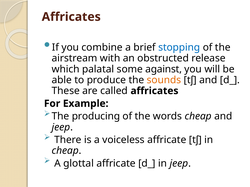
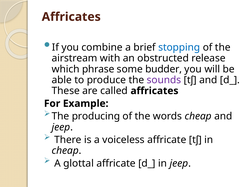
palatal: palatal -> phrase (98, 69)
against: against -> budder (164, 69)
sounds colour: orange -> purple (164, 80)
